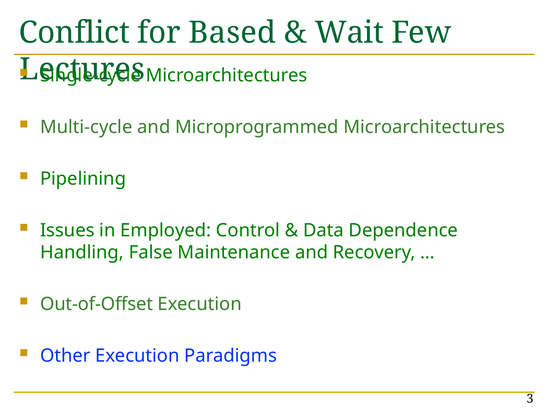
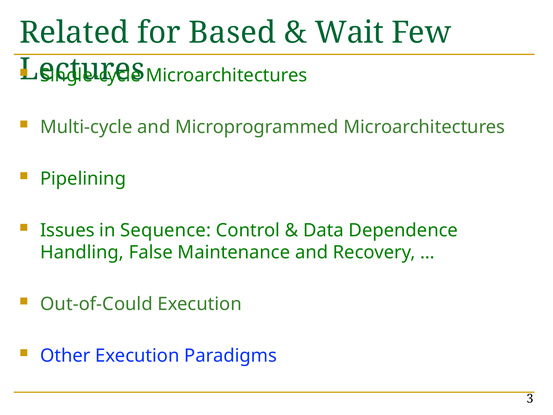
Conflict: Conflict -> Related (74, 33)
Employed: Employed -> Sequence (166, 230)
Out-of-Offset: Out-of-Offset -> Out-of-Could (96, 304)
